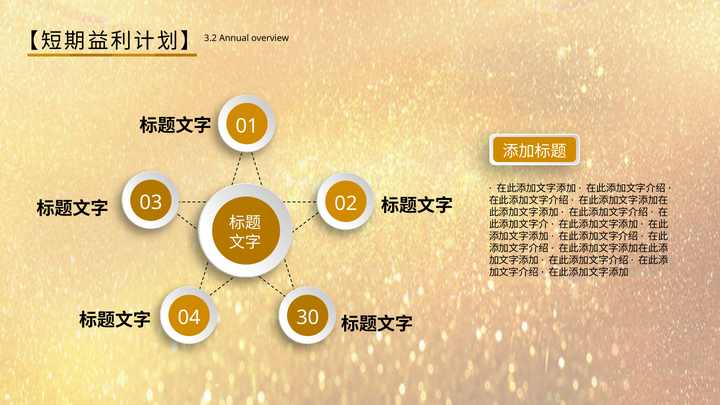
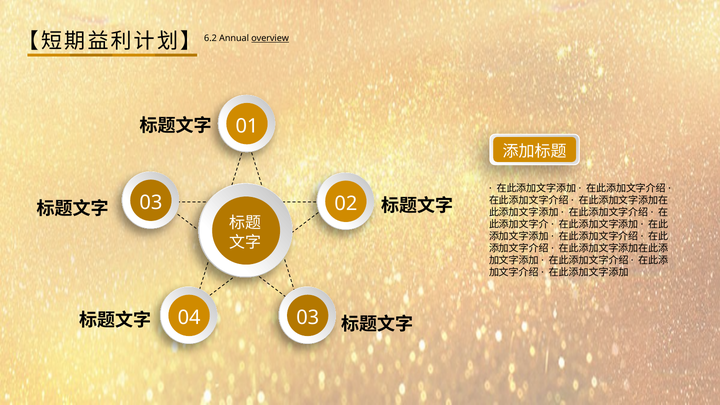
3.2: 3.2 -> 6.2 (210, 38)
overview underline: none -> present (270, 38)
04 30: 30 -> 03 (308, 318)
